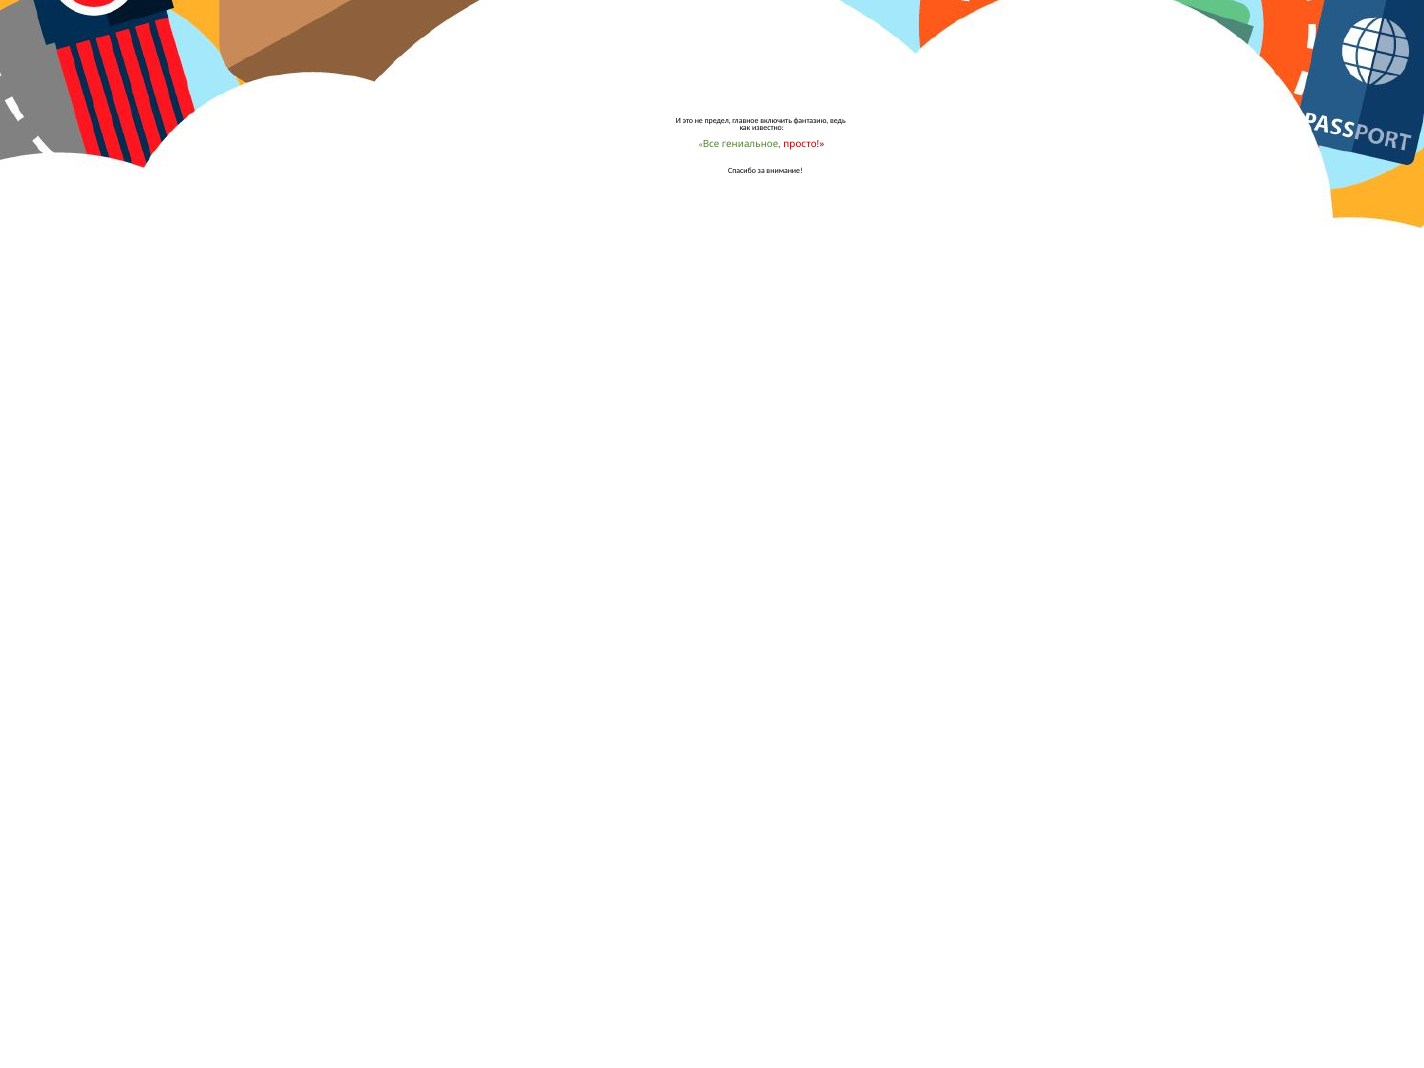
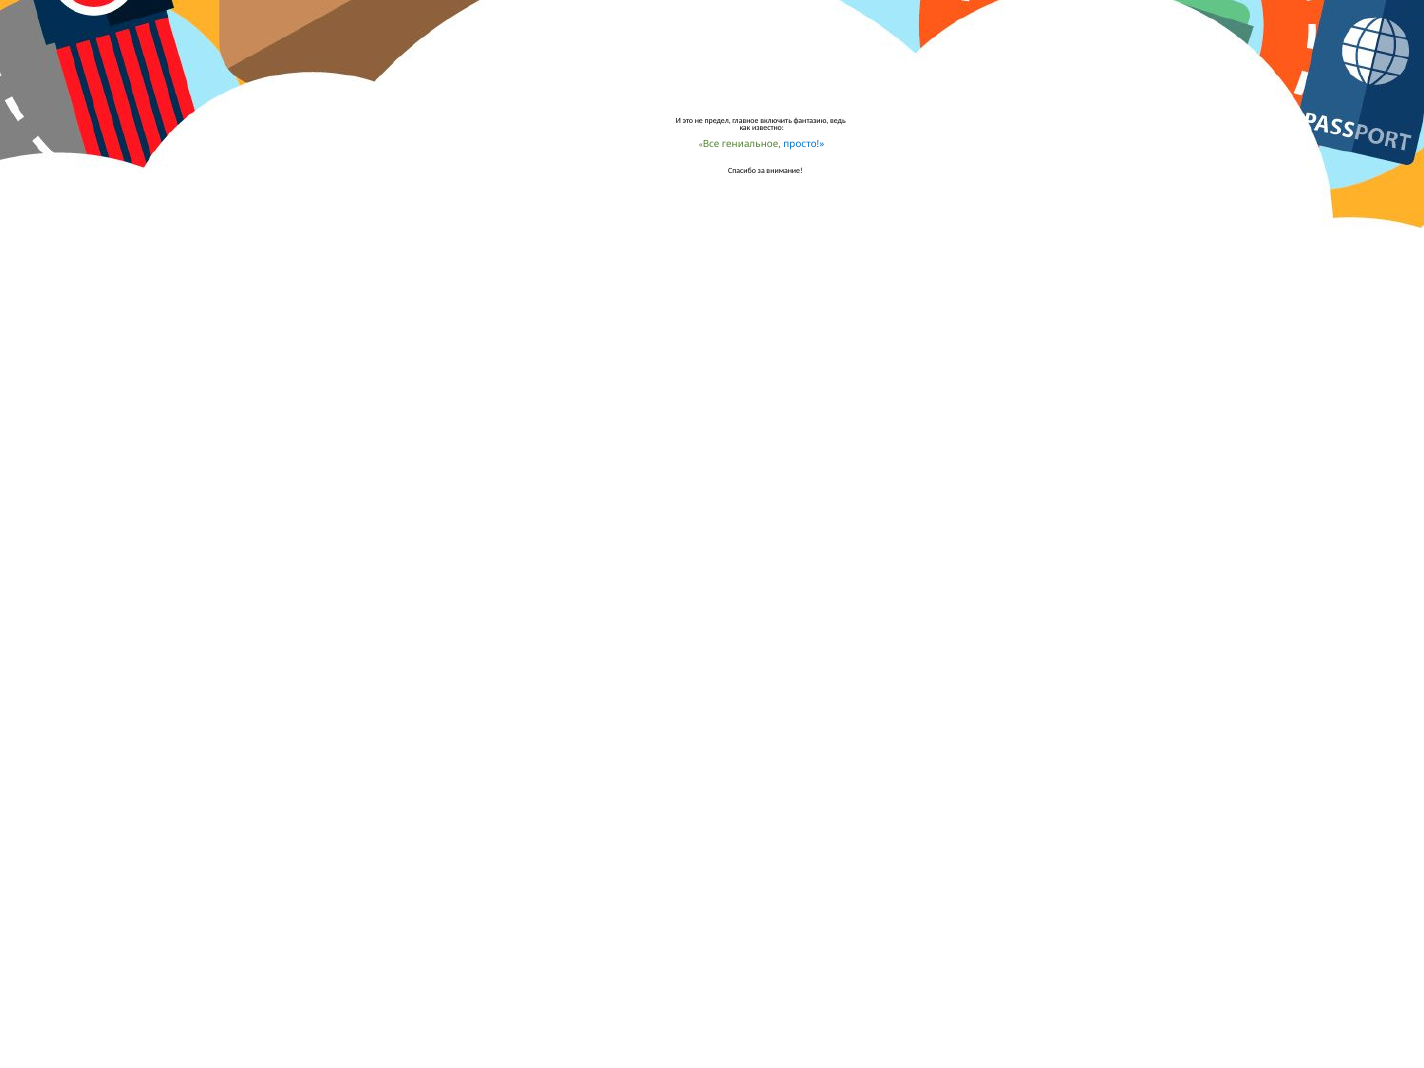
просто colour: red -> blue (804, 144)
